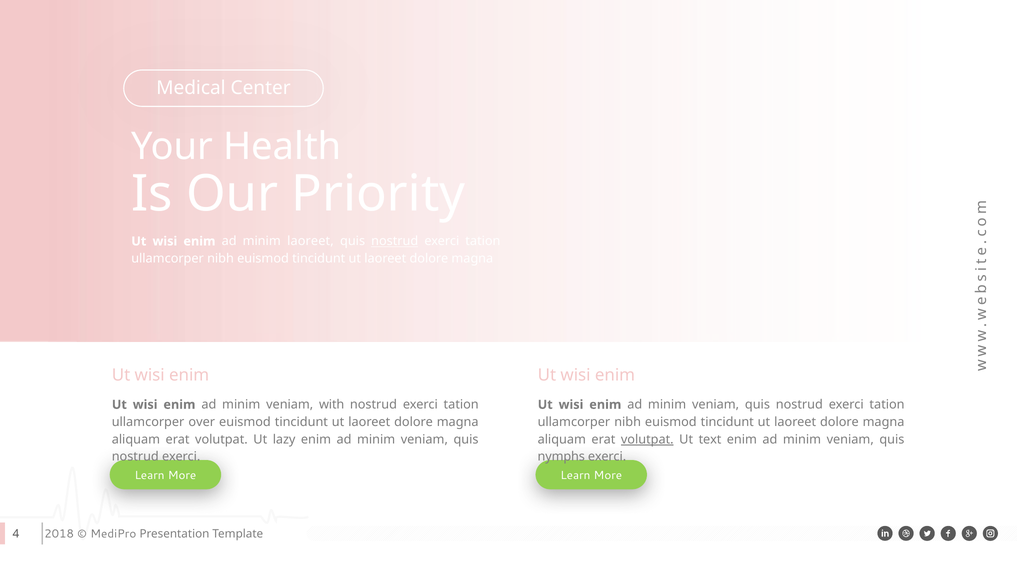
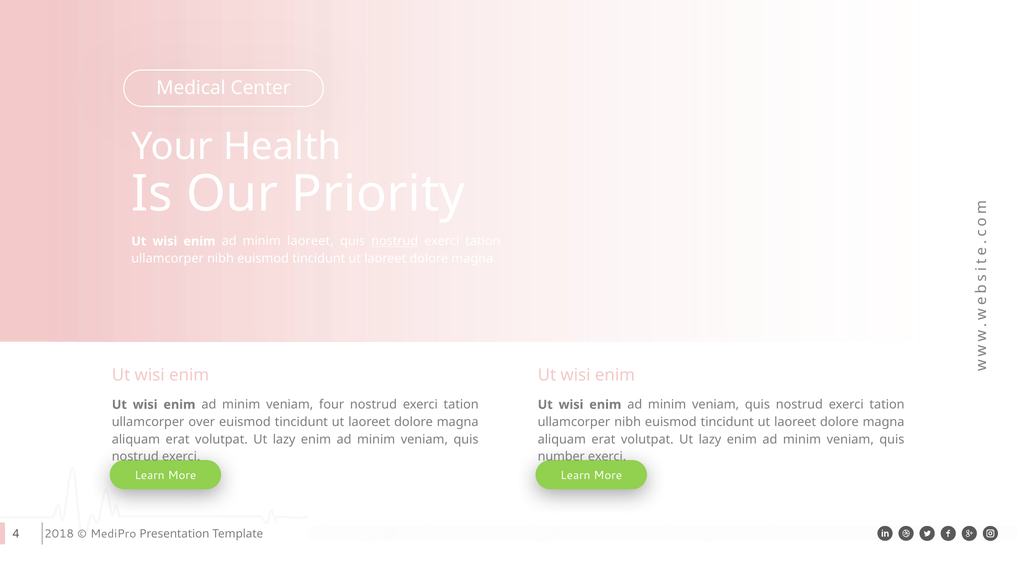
with: with -> four (332, 405)
volutpat underline: present -> none (647, 439)
text: text -> lazy (710, 439)
nymphs: nymphs -> number (561, 457)
